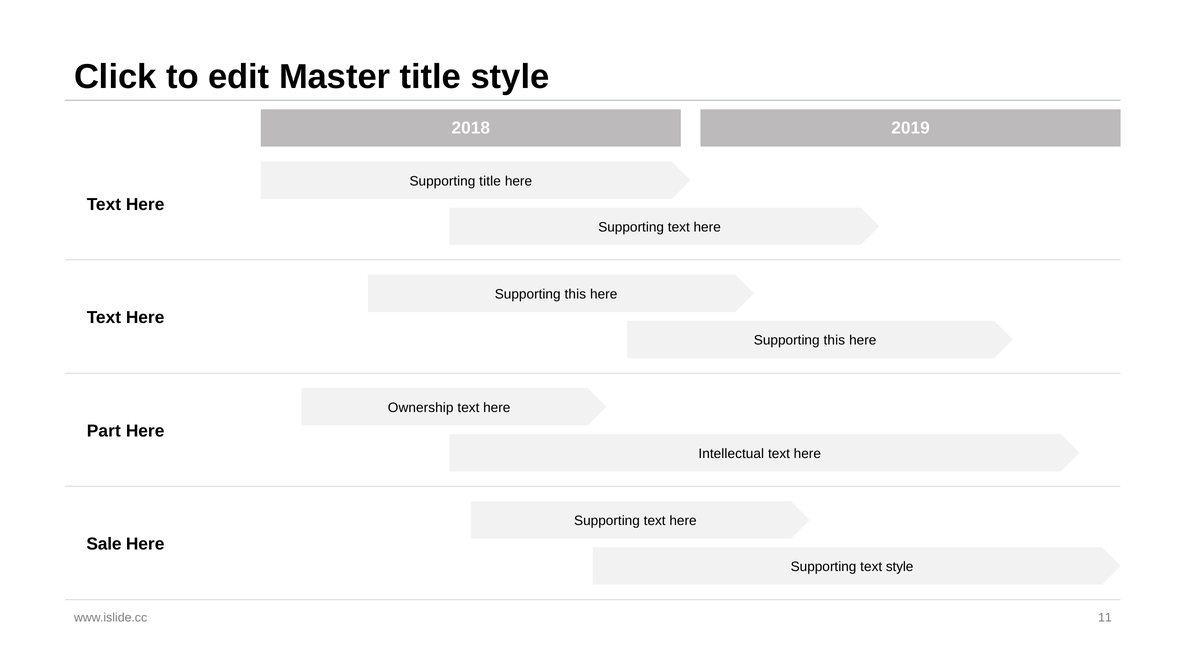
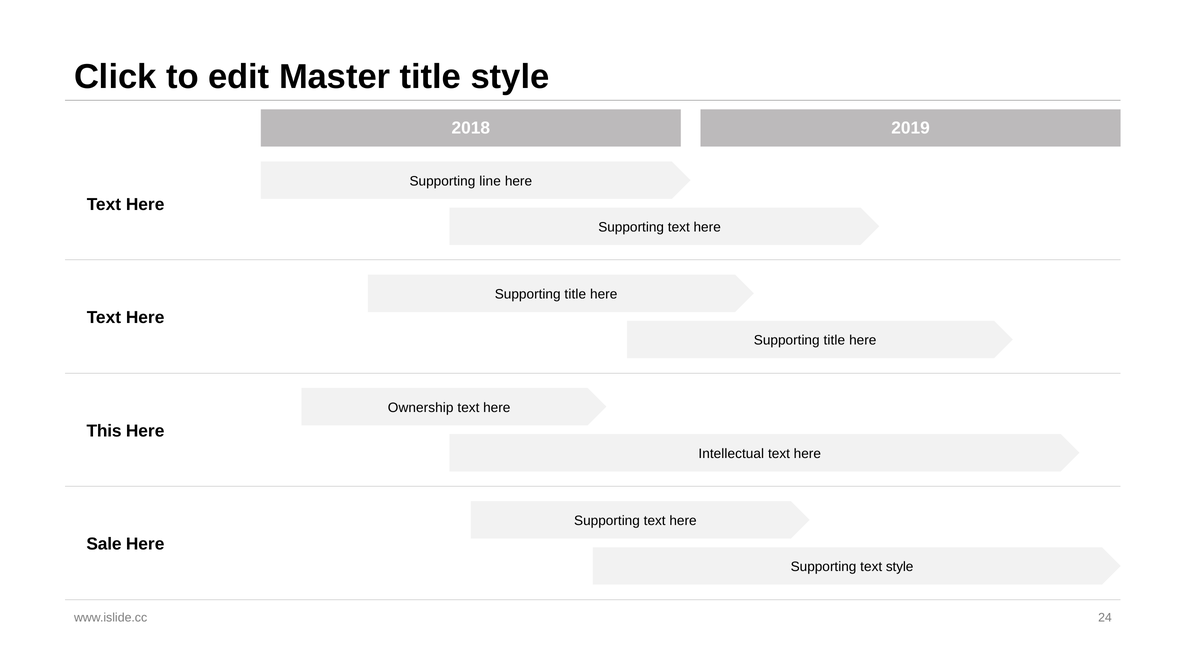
Supporting title: title -> line (490, 181)
this: this -> title (575, 294)
this: this -> title (834, 340)
Part: Part -> This (104, 431)
11: 11 -> 24 (1105, 618)
